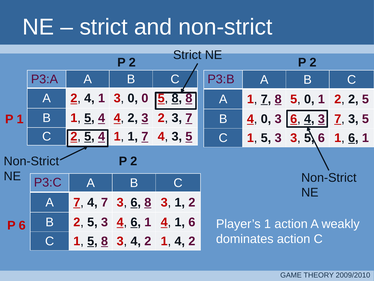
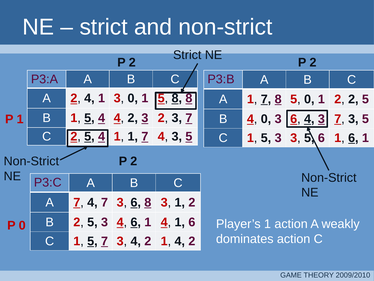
3 0 0: 0 -> 1 (145, 98)
P 6: 6 -> 0 (22, 225)
1 5 8: 8 -> 7 (105, 241)
